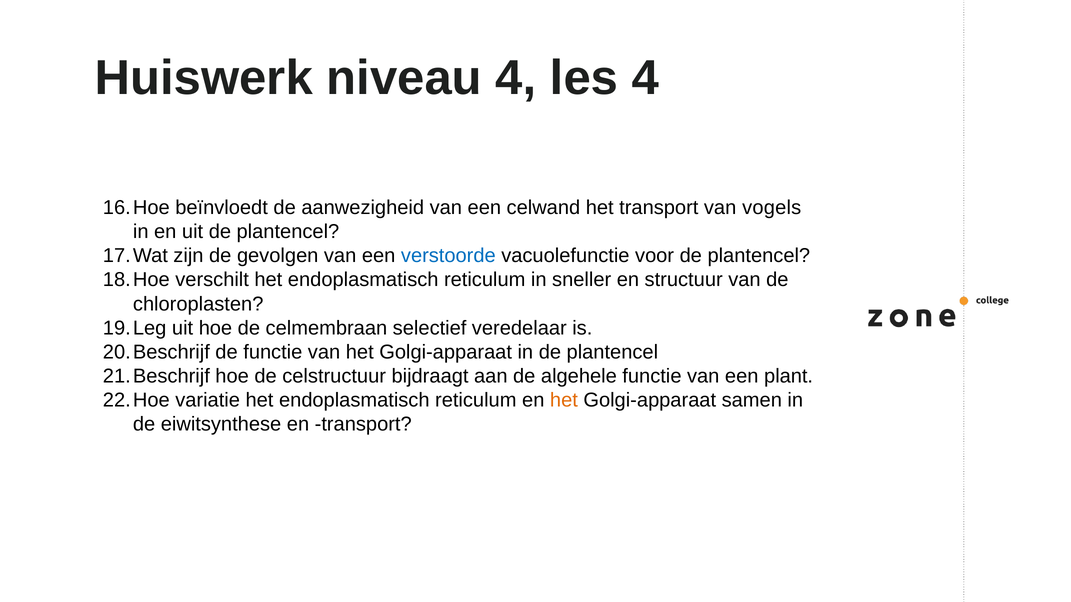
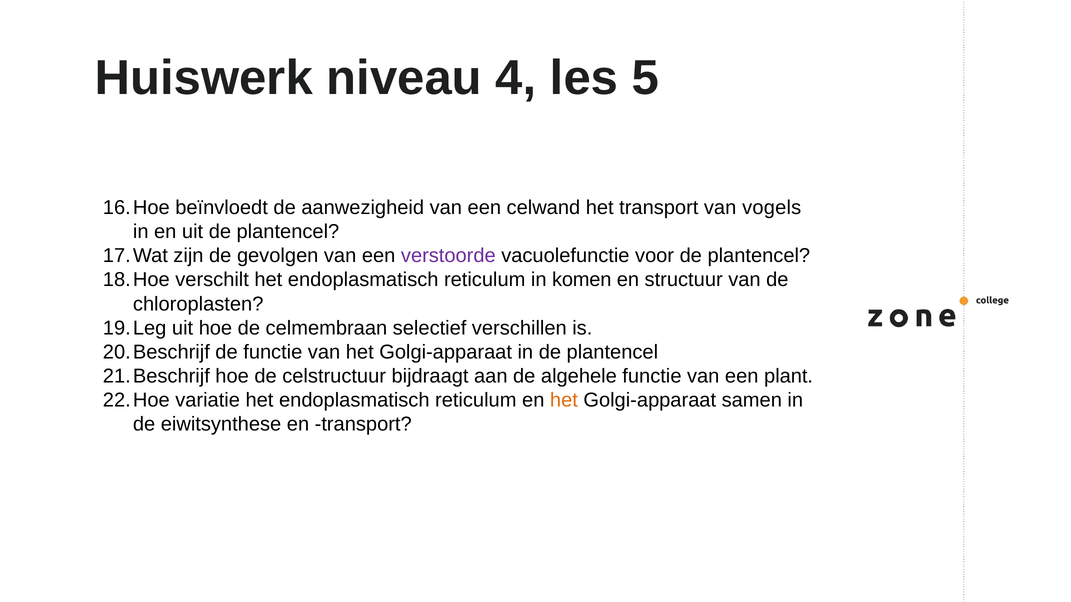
les 4: 4 -> 5 (645, 78)
verstoorde colour: blue -> purple (448, 256)
sneller: sneller -> komen (582, 280)
veredelaar: veredelaar -> verschillen (519, 328)
